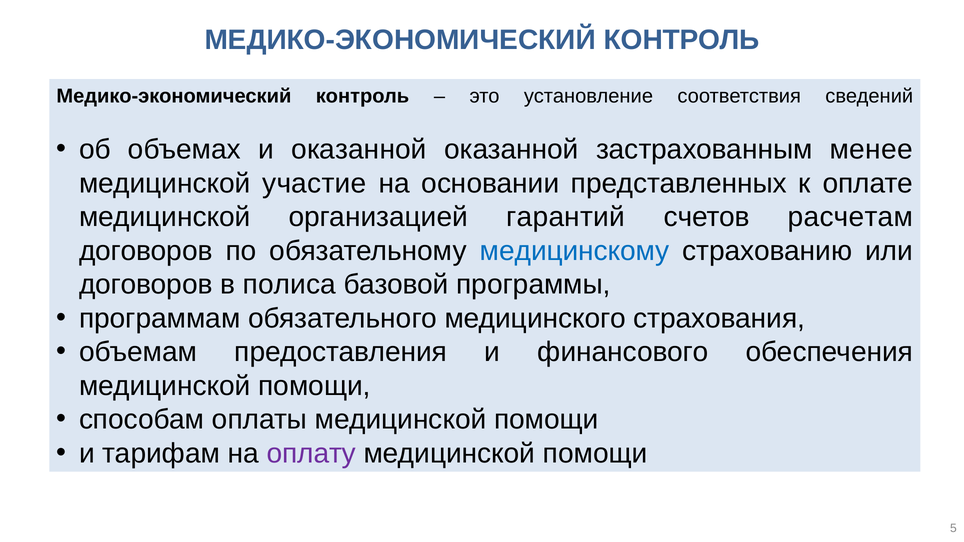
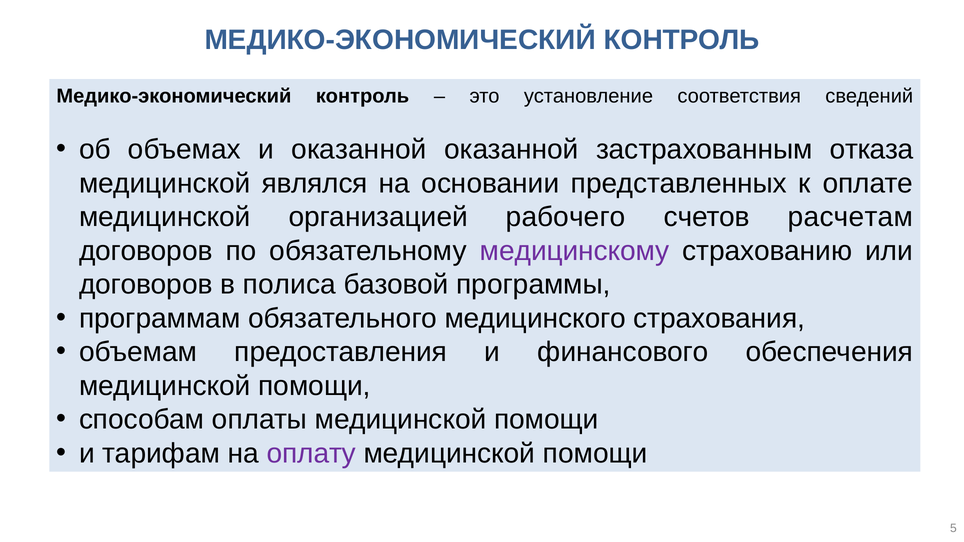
менее: менее -> отказа (872, 150)
участие: участие -> являлся (315, 183)
гарантий: гарантий -> рабочего (566, 217)
медицинскому colour: blue -> purple (574, 251)
